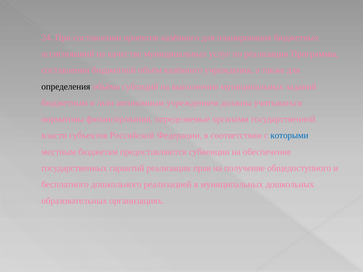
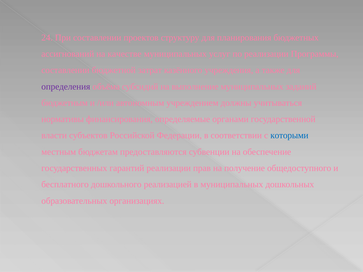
проектов казённого: казённого -> структуру (180, 38)
объём: объём -> затрат (150, 70)
определения colour: black -> purple (66, 87)
